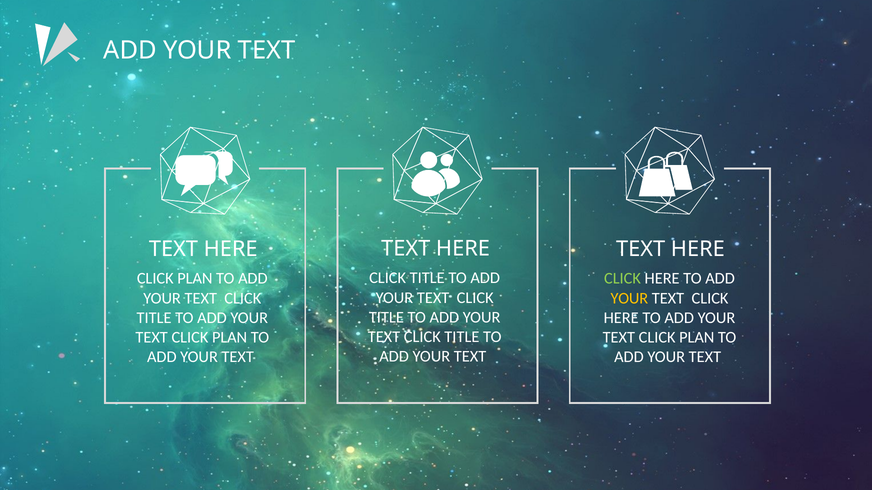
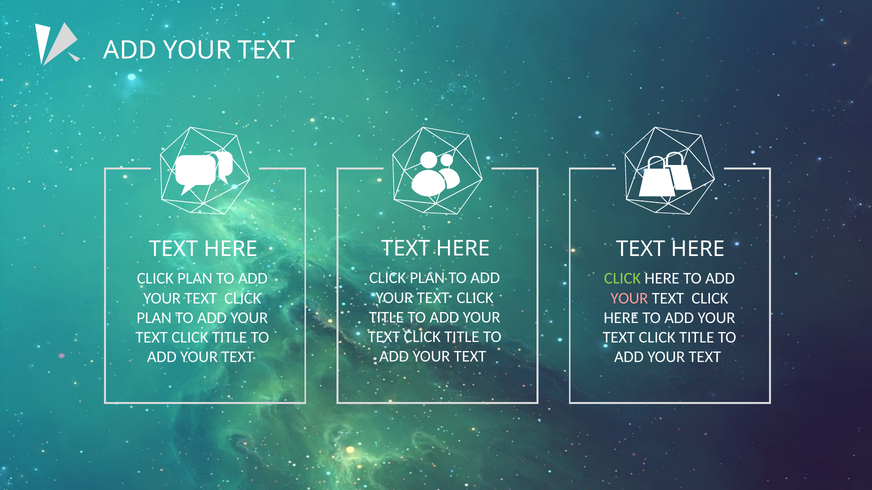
TITLE: TITLE -> PLAN (427, 278)
YOUR colour: yellow -> pink (629, 298)
TITLE: TITLE -> PLAN (154, 318)
PLAN: PLAN -> TITLE (230, 338)
PLAN: PLAN -> TITLE (697, 338)
